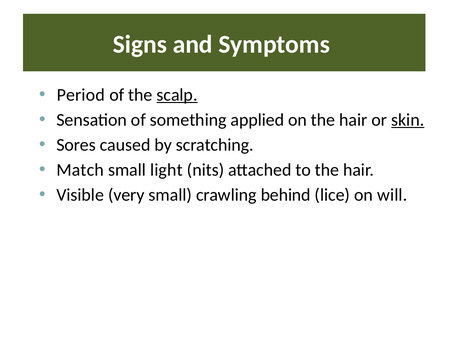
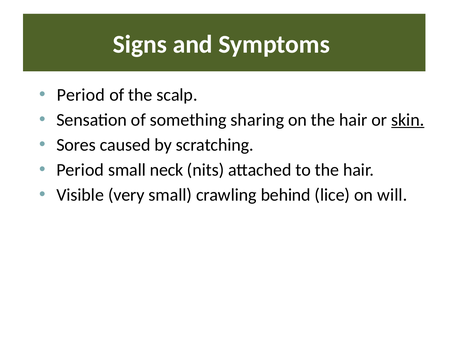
scalp underline: present -> none (177, 95)
applied: applied -> sharing (257, 120)
Match: Match -> Period (80, 170)
light: light -> neck (167, 170)
